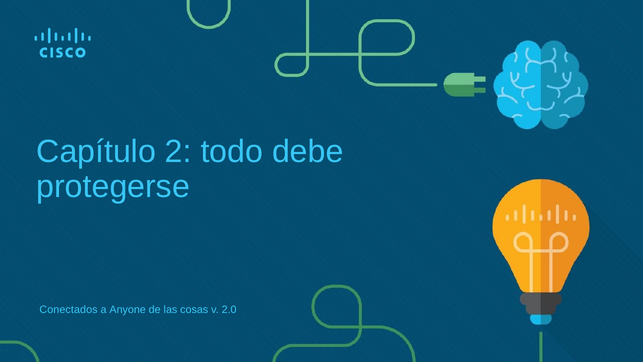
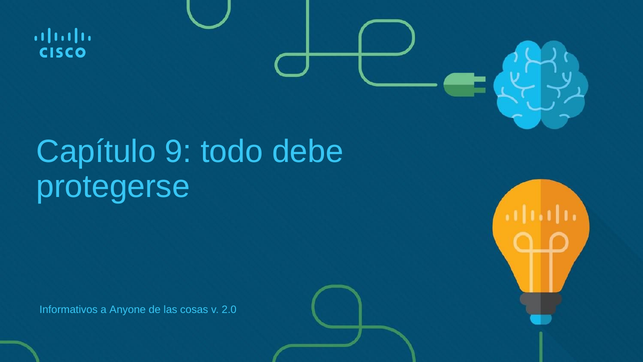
2: 2 -> 9 (178, 152)
Conectados: Conectados -> Informativos (69, 310)
